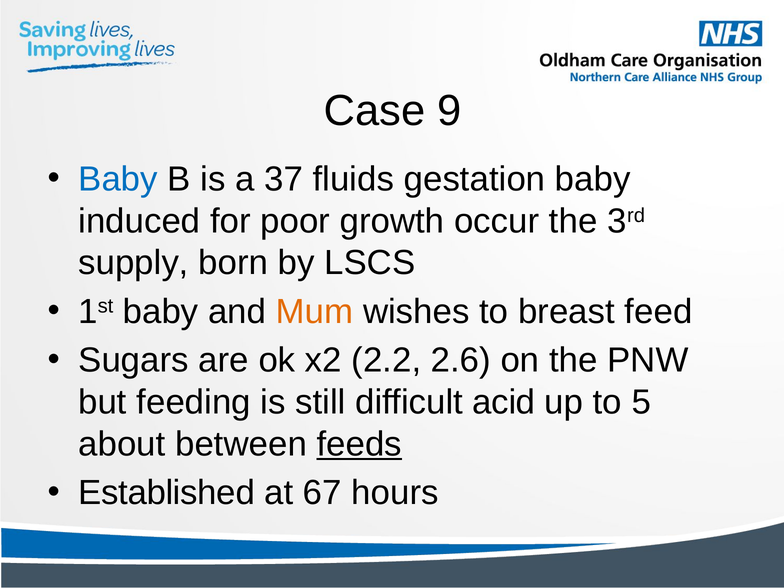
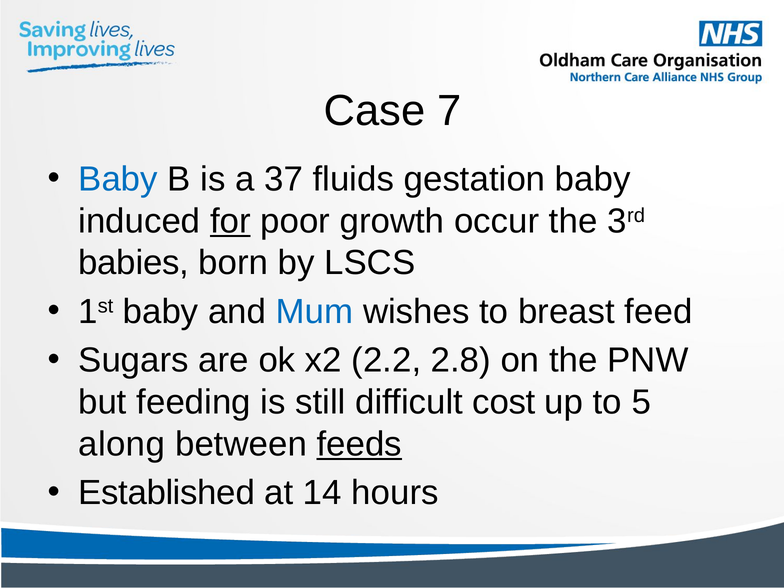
9: 9 -> 7 (450, 111)
for underline: none -> present (230, 221)
supply: supply -> babies (134, 263)
Mum colour: orange -> blue (315, 312)
2.6: 2.6 -> 2.8 (461, 360)
acid: acid -> cost (504, 402)
about: about -> along (122, 444)
67: 67 -> 14 (322, 493)
